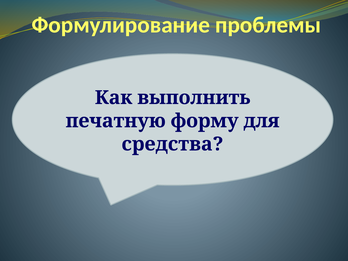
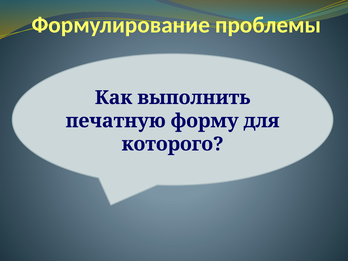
средства: средства -> которого (173, 144)
